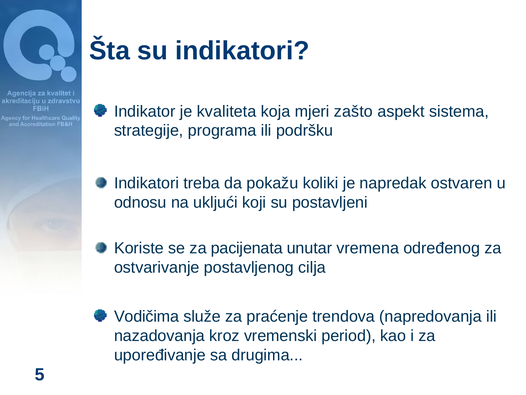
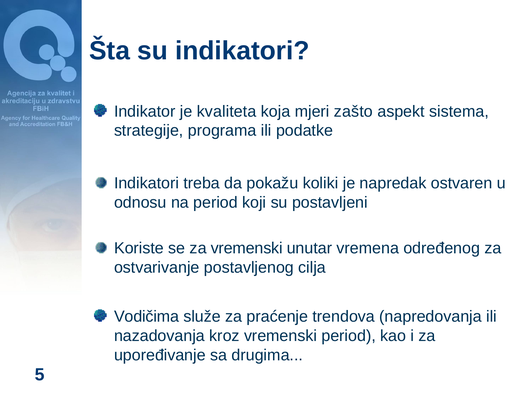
podršku: podršku -> podatke (305, 131)
na ukljući: ukljući -> period (216, 202)
za pacijenata: pacijenata -> vremenski (247, 248)
